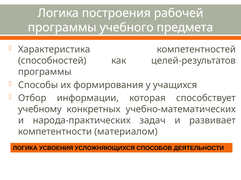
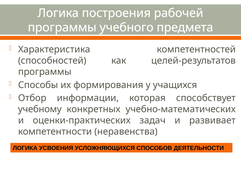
народа-практических: народа-практических -> оценки-практических (82, 121)
материалом: материалом -> неравенства (126, 132)
